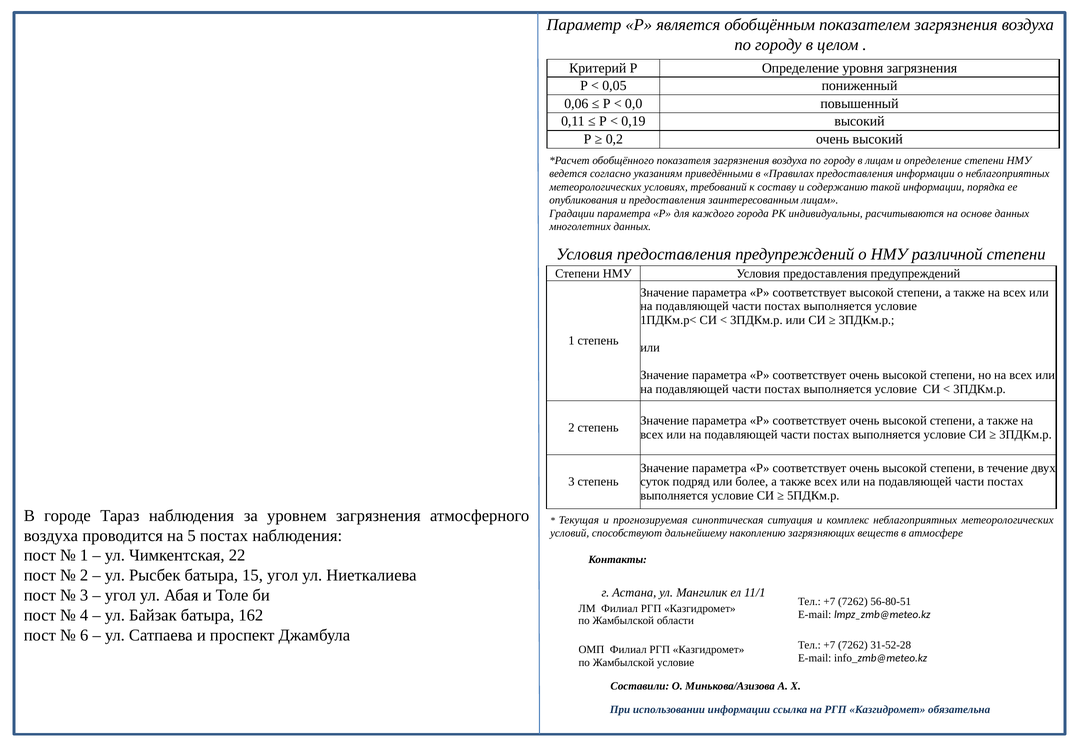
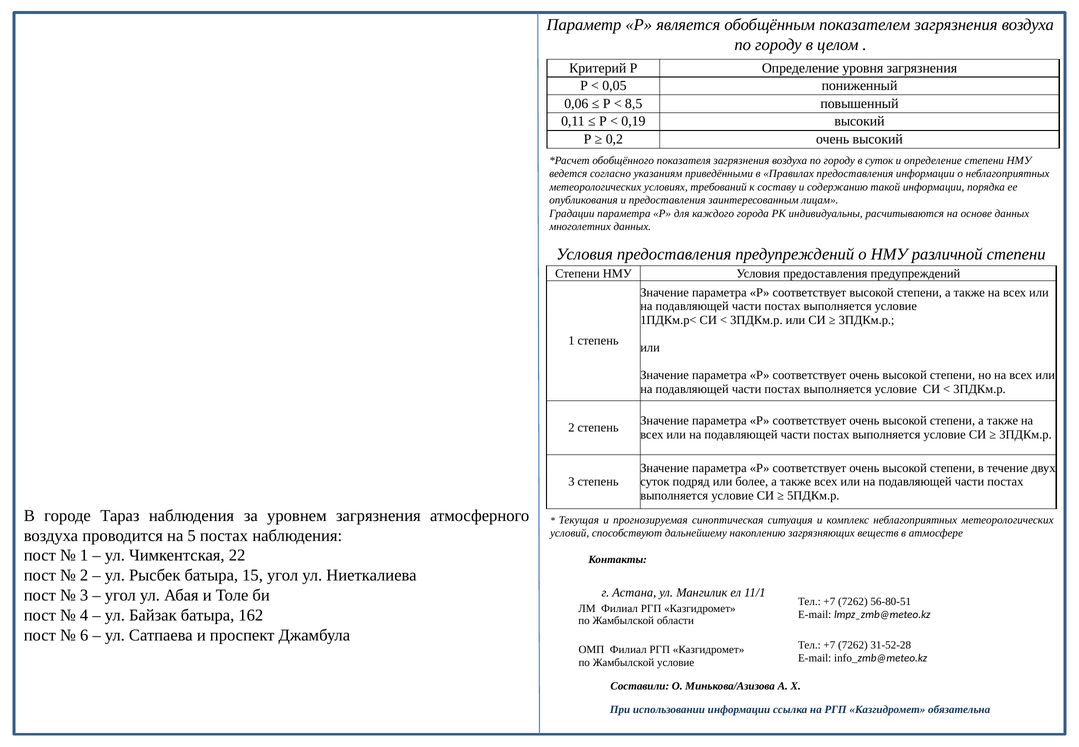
0,0: 0,0 -> 8,5 (634, 104)
в лицам: лицам -> суток (879, 160)
